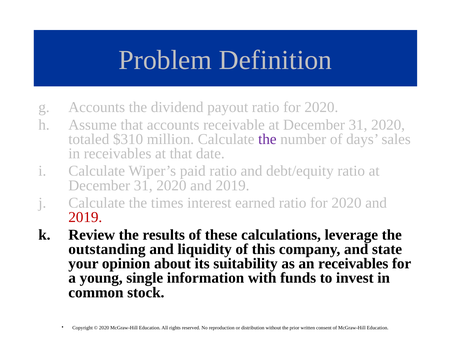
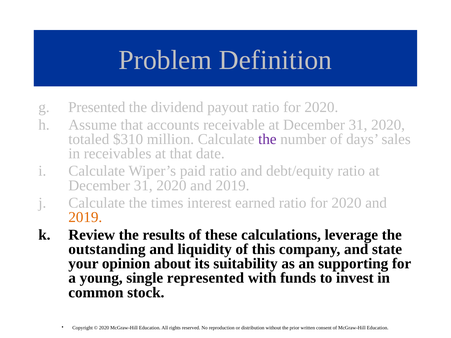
Accounts: Accounts -> Presented (97, 107)
2019 colour: red -> orange (85, 217)
an receivables: receivables -> supporting (353, 264)
information: information -> represented (205, 278)
